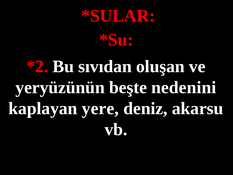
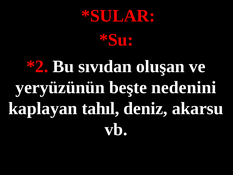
yere: yere -> tahıl (100, 108)
